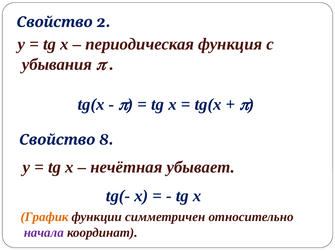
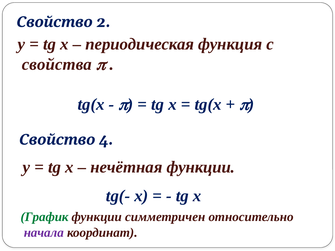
убывания: убывания -> свойства (57, 64)
8: 8 -> 4 (106, 140)
нечётная убывает: убывает -> функции (201, 167)
График colour: orange -> green (45, 217)
